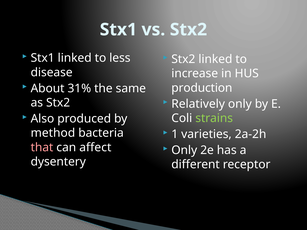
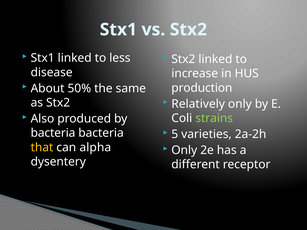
31%: 31% -> 50% (79, 88)
1: 1 -> 5 (175, 134)
method: method -> bacteria (53, 133)
that colour: pink -> yellow (42, 148)
affect: affect -> alpha (95, 148)
